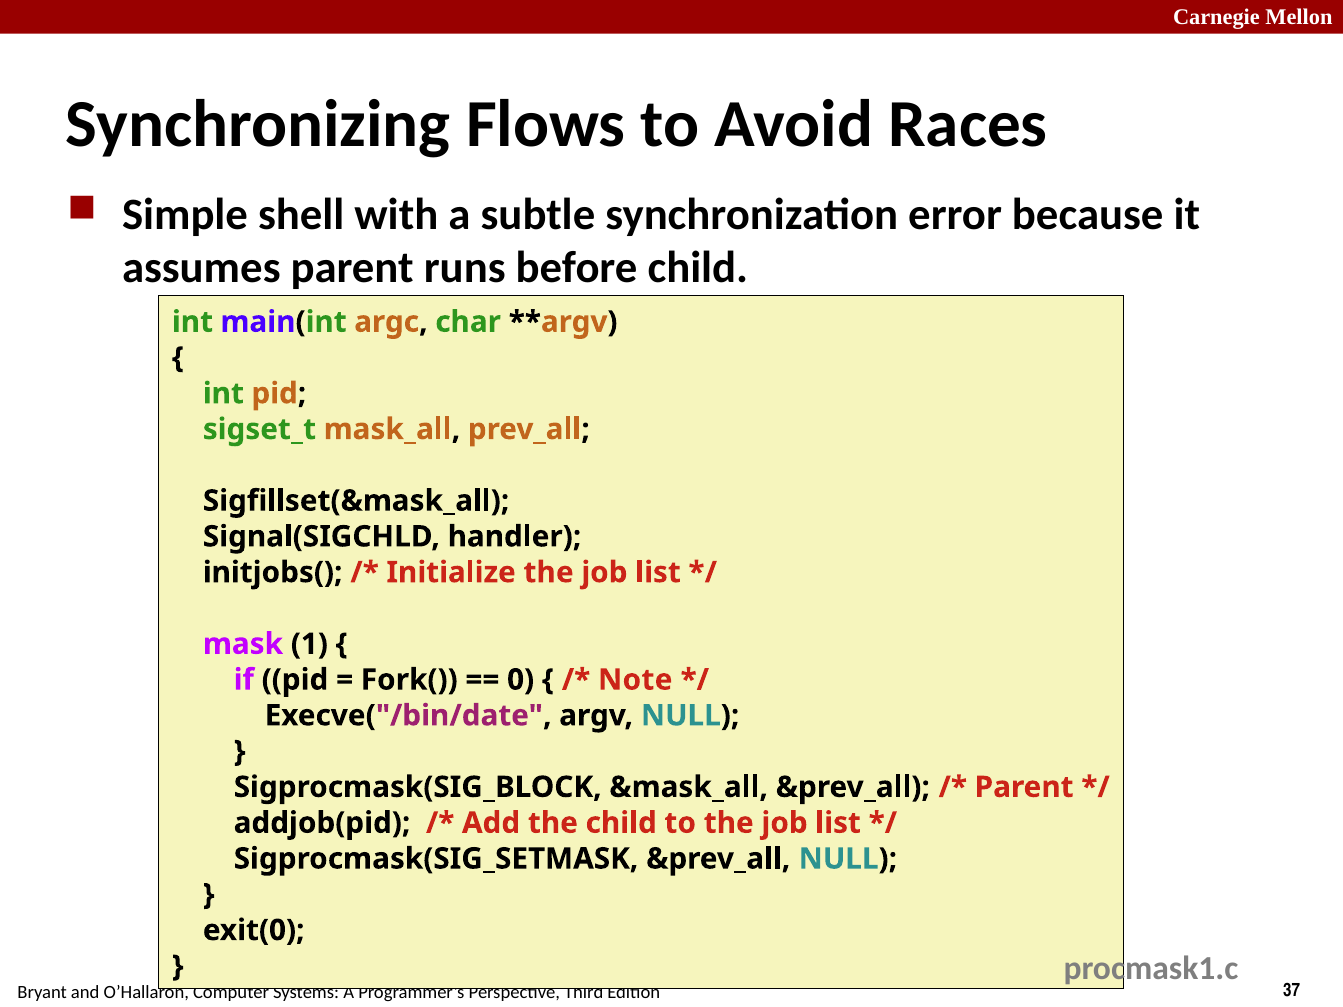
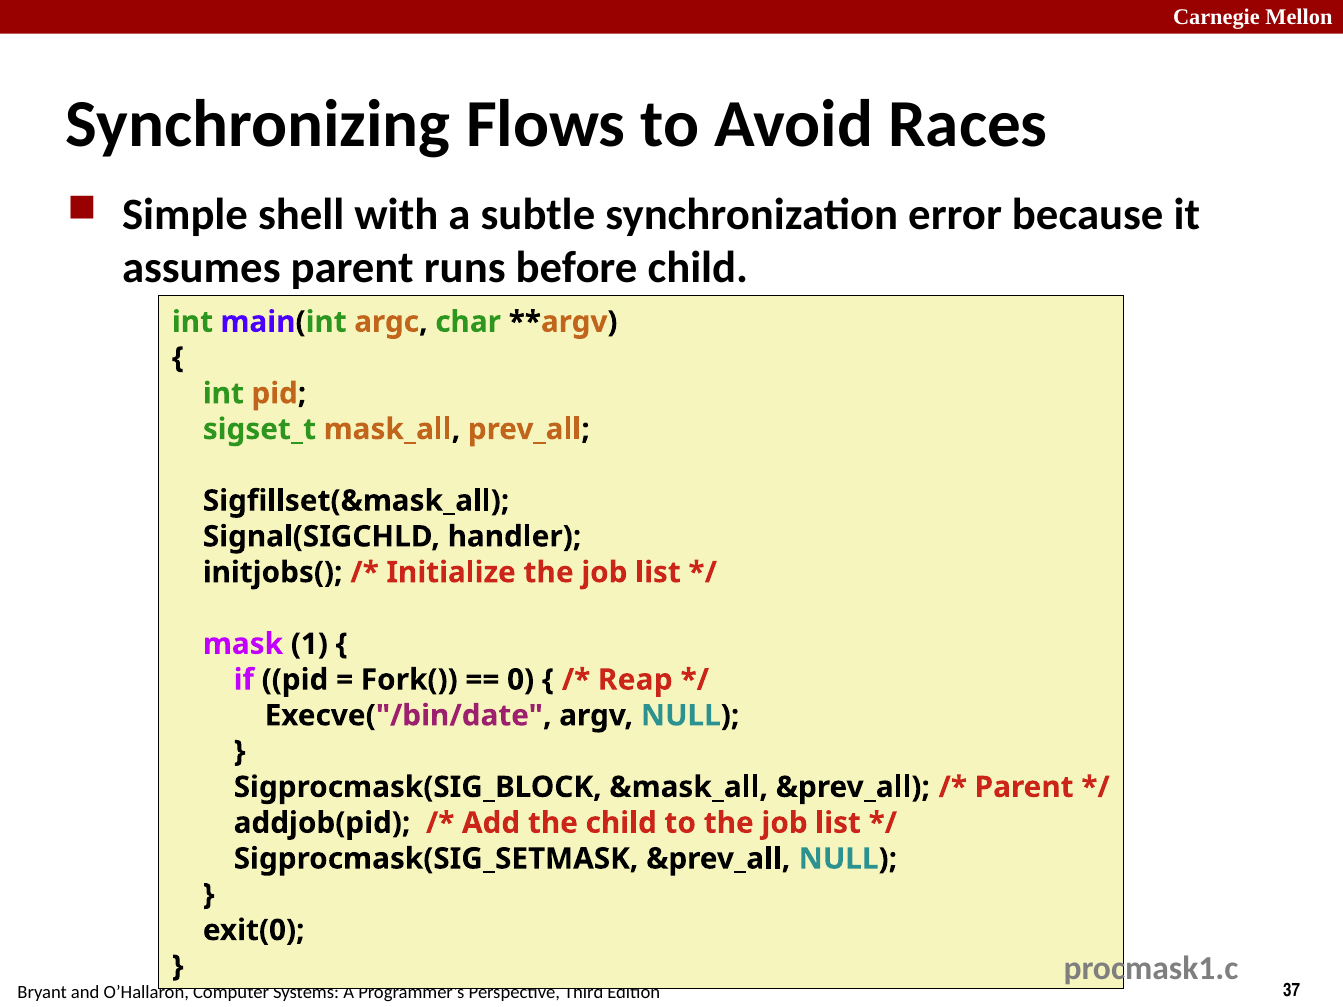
Note: Note -> Reap (635, 680)
